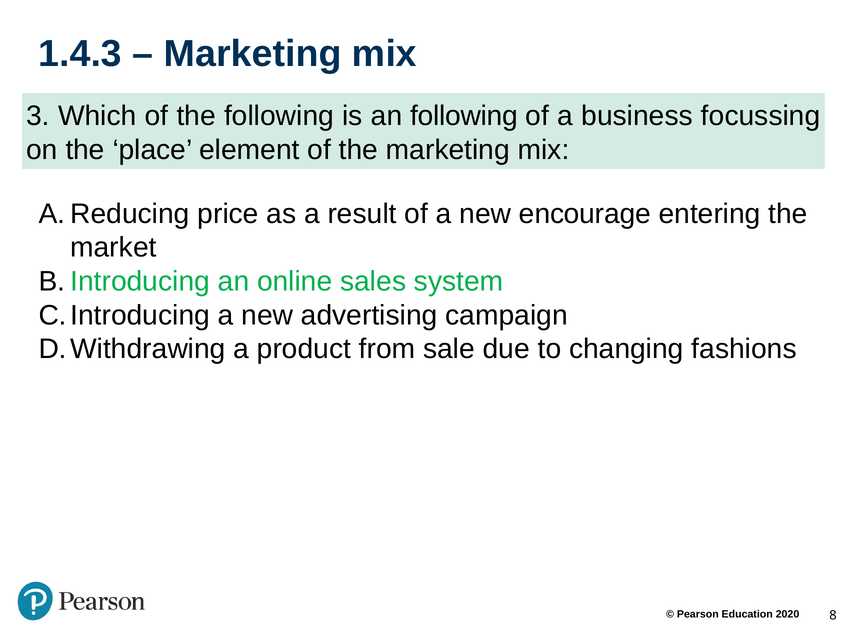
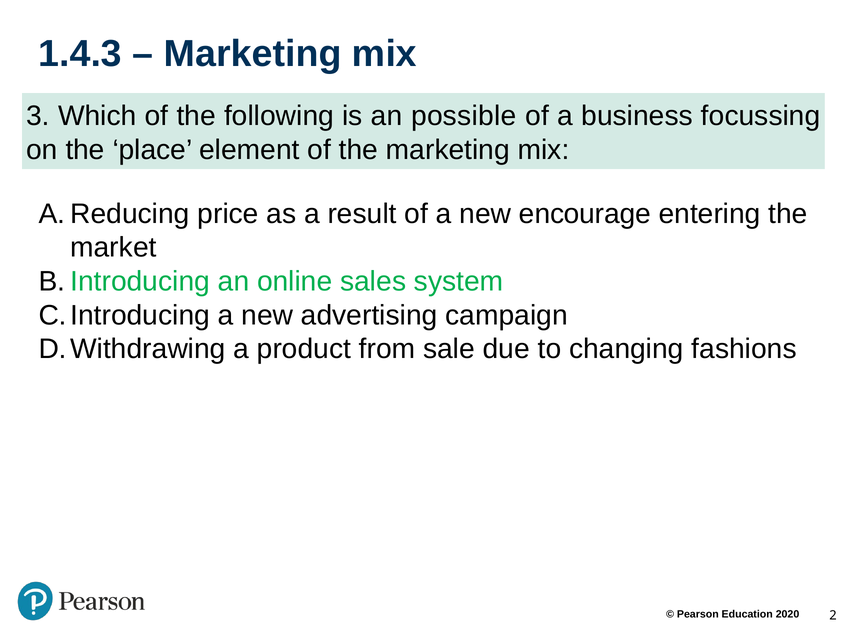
an following: following -> possible (464, 116)
8: 8 -> 2 (833, 616)
